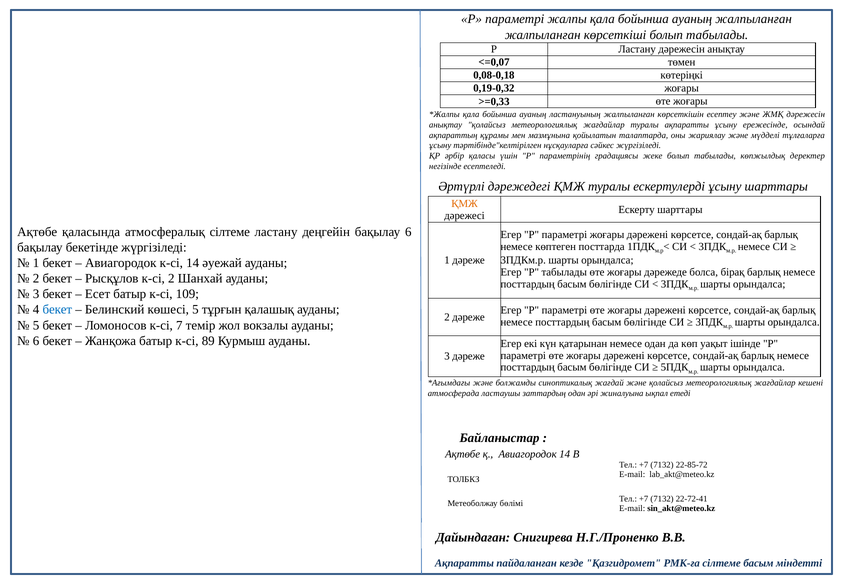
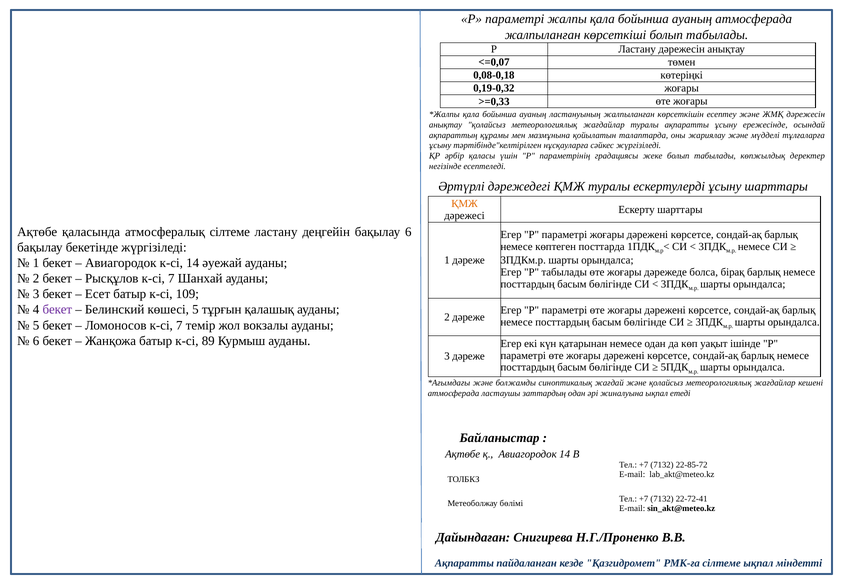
ауаның жалпыланған: жалпыланған -> атмосферада (754, 19)
Рысқұлов к-сі 2: 2 -> 7 (171, 278)
бекет colour: blue -> purple (57, 309)
сілтеме басым: басым -> ықпал (758, 563)
